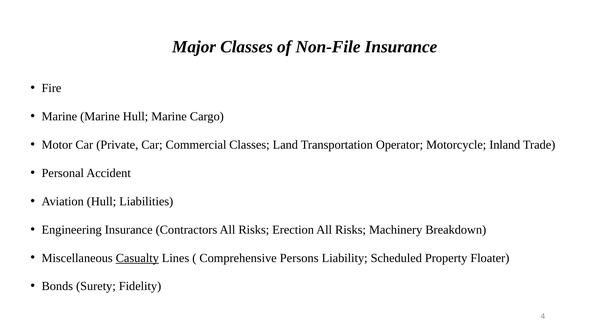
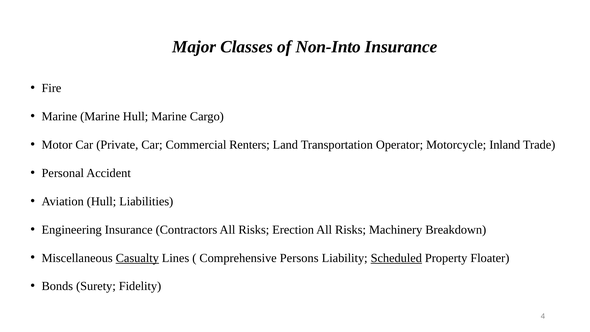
Non-File: Non-File -> Non-Into (328, 47)
Commercial Classes: Classes -> Renters (249, 145)
Scheduled underline: none -> present (396, 258)
